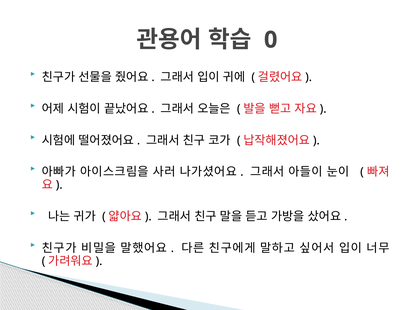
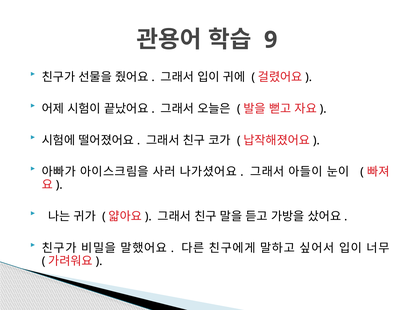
0: 0 -> 9 (271, 40)
